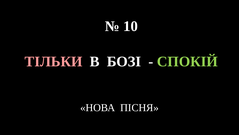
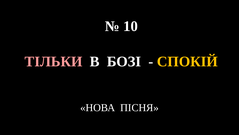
СПОКІЙ colour: light green -> yellow (187, 61)
